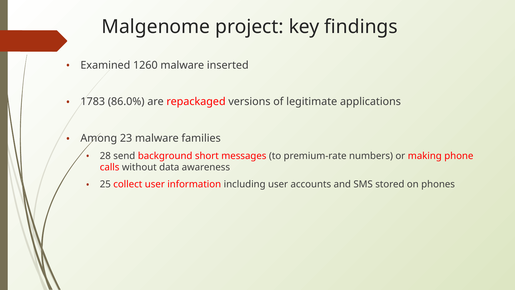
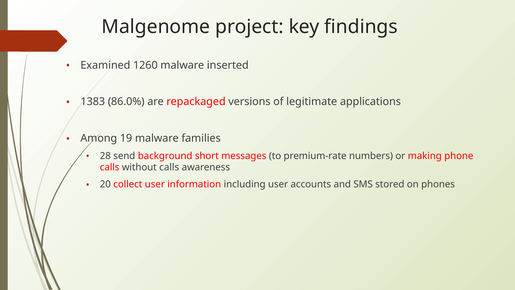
1783: 1783 -> 1383 (93, 102)
23: 23 -> 19 (126, 138)
without data: data -> calls (169, 167)
25: 25 -> 20 (105, 184)
